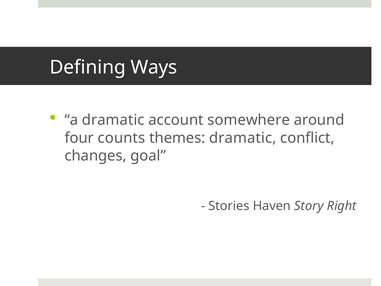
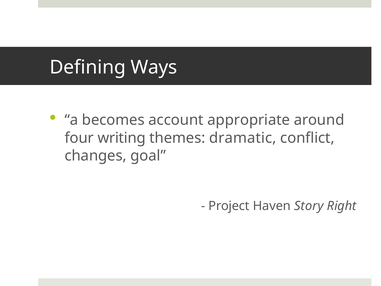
a dramatic: dramatic -> becomes (113, 120)
somewhere: somewhere -> appropriate (249, 120)
counts: counts -> writing (122, 138)
Stories: Stories -> Project (229, 206)
